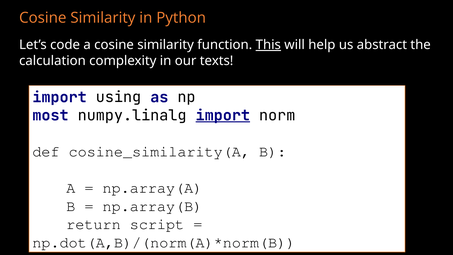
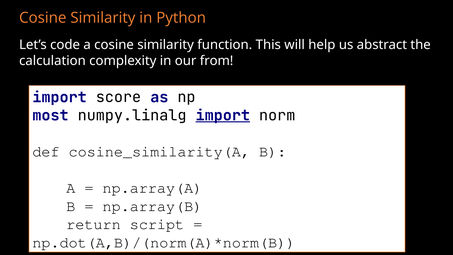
This underline: present -> none (268, 45)
texts: texts -> from (217, 61)
using: using -> score (118, 97)
